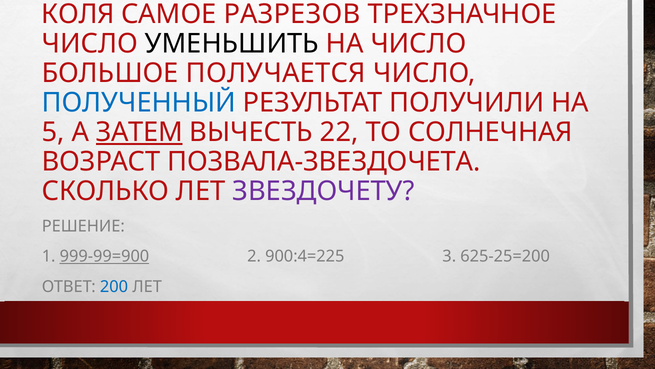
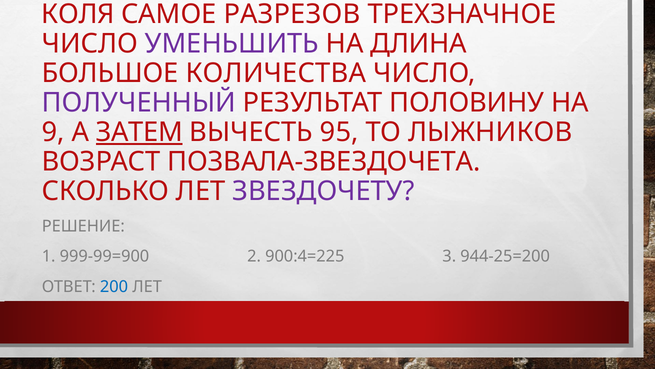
УМЕНЬШИТЬ colour: black -> purple (232, 44)
НА ЧИСЛО: ЧИСЛО -> ДЛИНА (419, 44)
ПОЛУЧАЕТСЯ: ПОЛУЧАЕТСЯ -> КОЛИЧЕСТВА (276, 73)
ПОЛУЧЕННЫЙ colour: blue -> purple (139, 103)
ПОЛУЧИЛИ: ПОЛУЧИЛИ -> ПОЛОВИНУ (467, 103)
5: 5 -> 9 (53, 132)
22: 22 -> 95 (339, 132)
СОЛНЕЧНАЯ: СОЛНЕЧНАЯ -> ЛЫЖНИКОВ (490, 132)
999-99=900 underline: present -> none (104, 256)
625-25=200: 625-25=200 -> 944-25=200 (505, 256)
